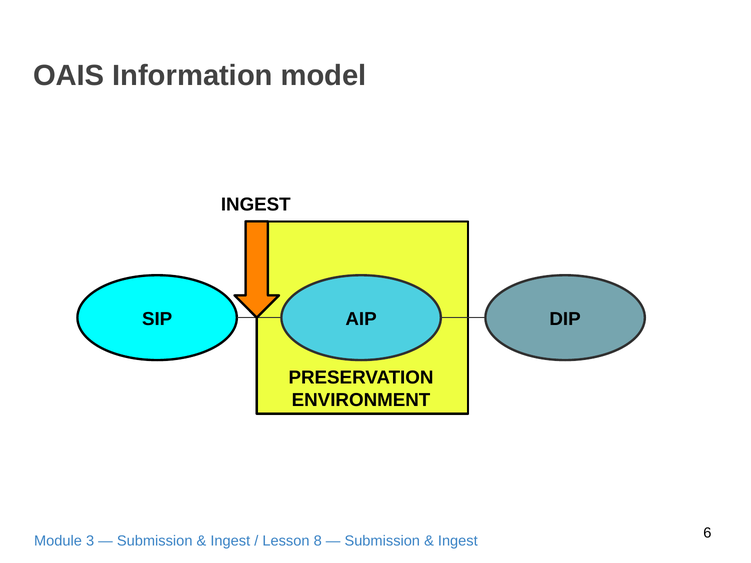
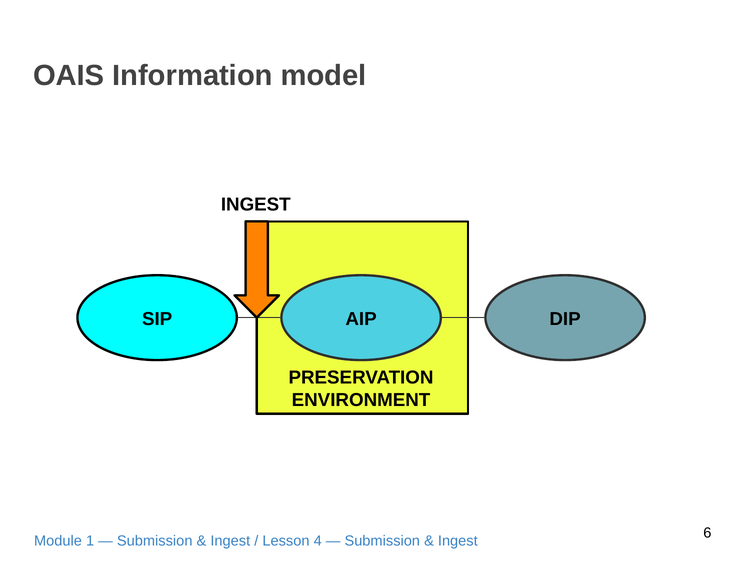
3: 3 -> 1 (90, 541)
8: 8 -> 4 (318, 541)
